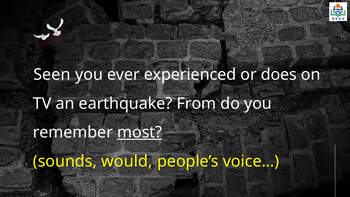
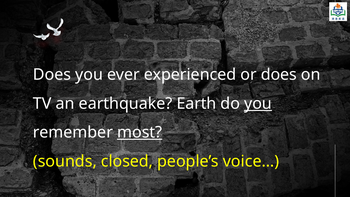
Seen: Seen -> Does (52, 75)
From: From -> Earth (196, 103)
you underline: none -> present (258, 103)
would: would -> closed (127, 161)
